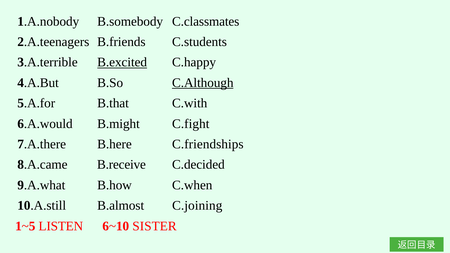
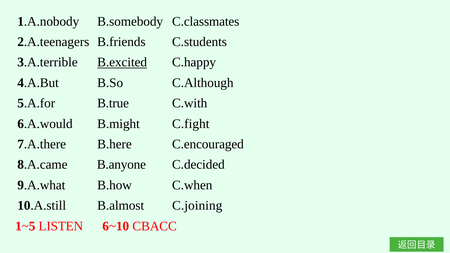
C.Although underline: present -> none (203, 83)
B.that: B.that -> B.true (113, 103)
C.friendships: C.friendships -> C.encouraged (208, 144)
B.receive: B.receive -> B.anyone (121, 165)
SISTER: SISTER -> CBACC (155, 226)
